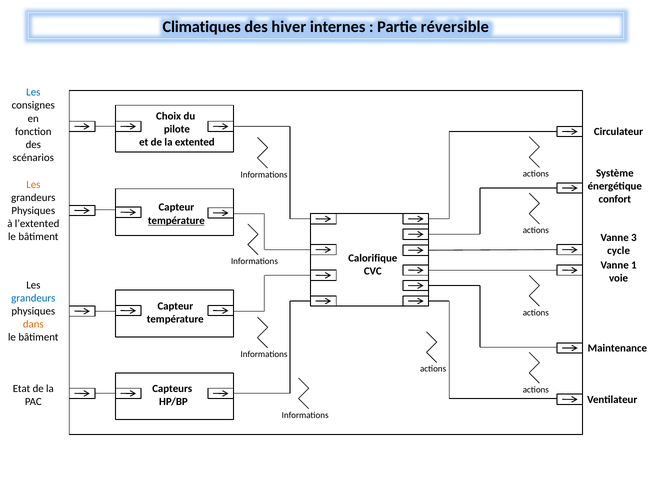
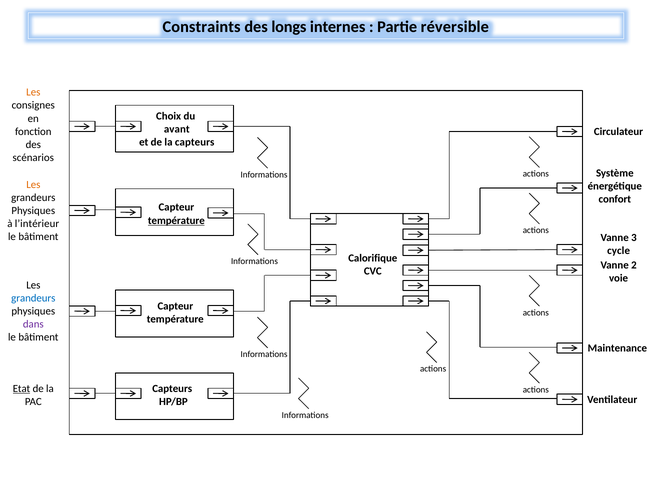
Climatiques: Climatiques -> Constraints (202, 27)
hiver: hiver -> longs (289, 27)
Les colour: blue -> orange (33, 92)
pilote: pilote -> avant (177, 129)
la extented: extented -> capteurs (195, 142)
l’extented: l’extented -> l’intérieur (37, 224)
1: 1 -> 2 (634, 265)
dans colour: orange -> purple (33, 324)
Etat underline: none -> present (22, 388)
